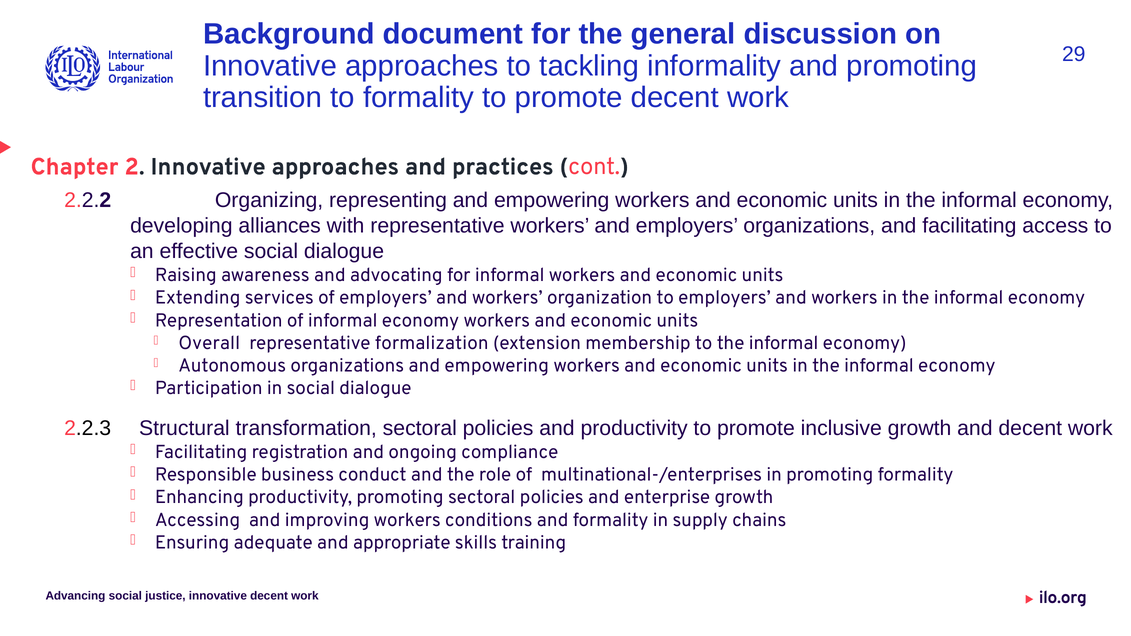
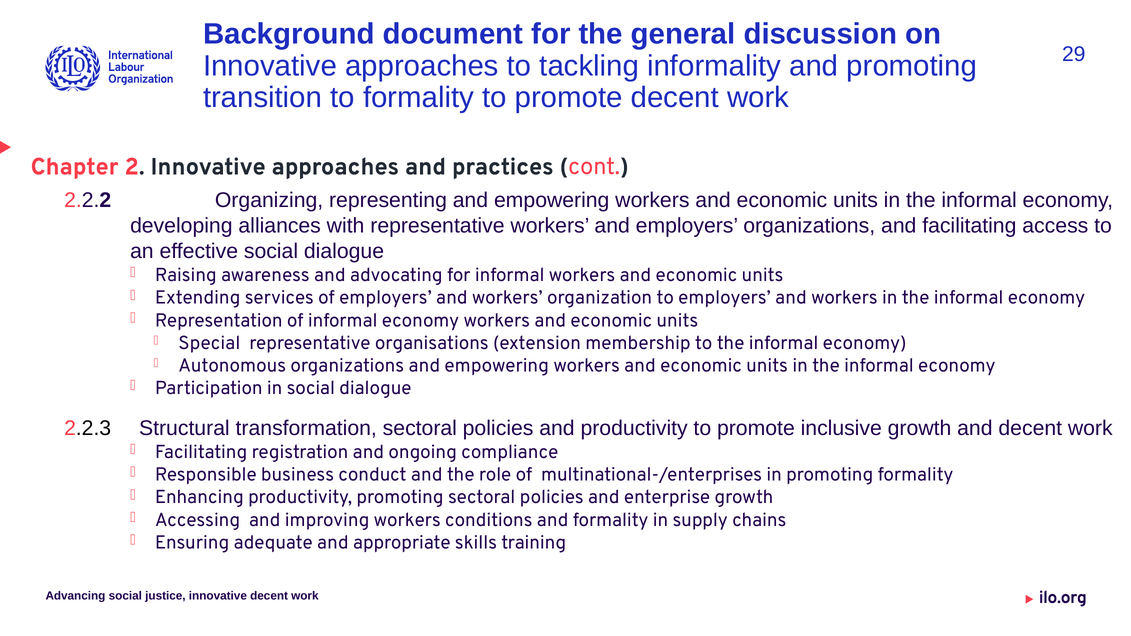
Overall: Overall -> Special (209, 343)
formalization: formalization -> organisations (432, 343)
